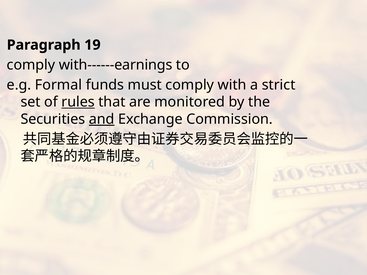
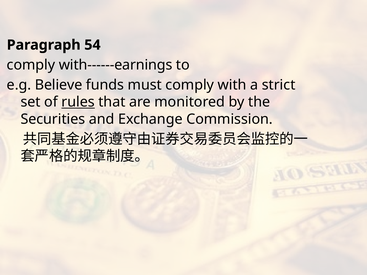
19: 19 -> 54 (92, 45)
Formal: Formal -> Believe (59, 85)
and underline: present -> none (102, 119)
